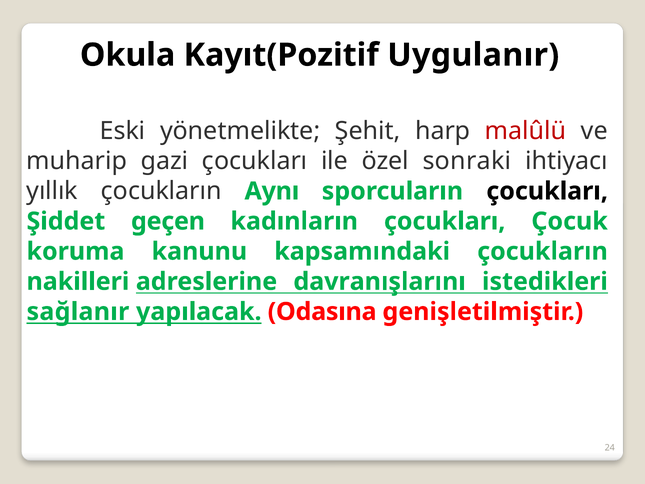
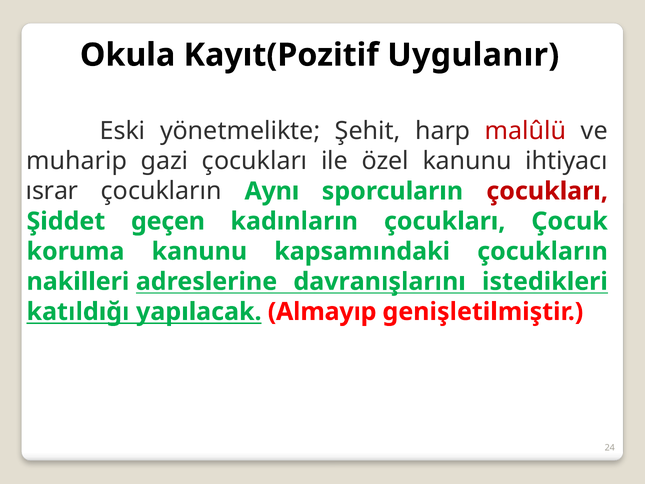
özel sonraki: sonraki -> kanunu (467, 161)
yıllık: yıllık -> ısrar (52, 191)
çocukları colour: black -> red (547, 191)
sağlanır: sağlanır -> katıldığı (78, 312)
Odasına: Odasına -> Almayıp (322, 312)
